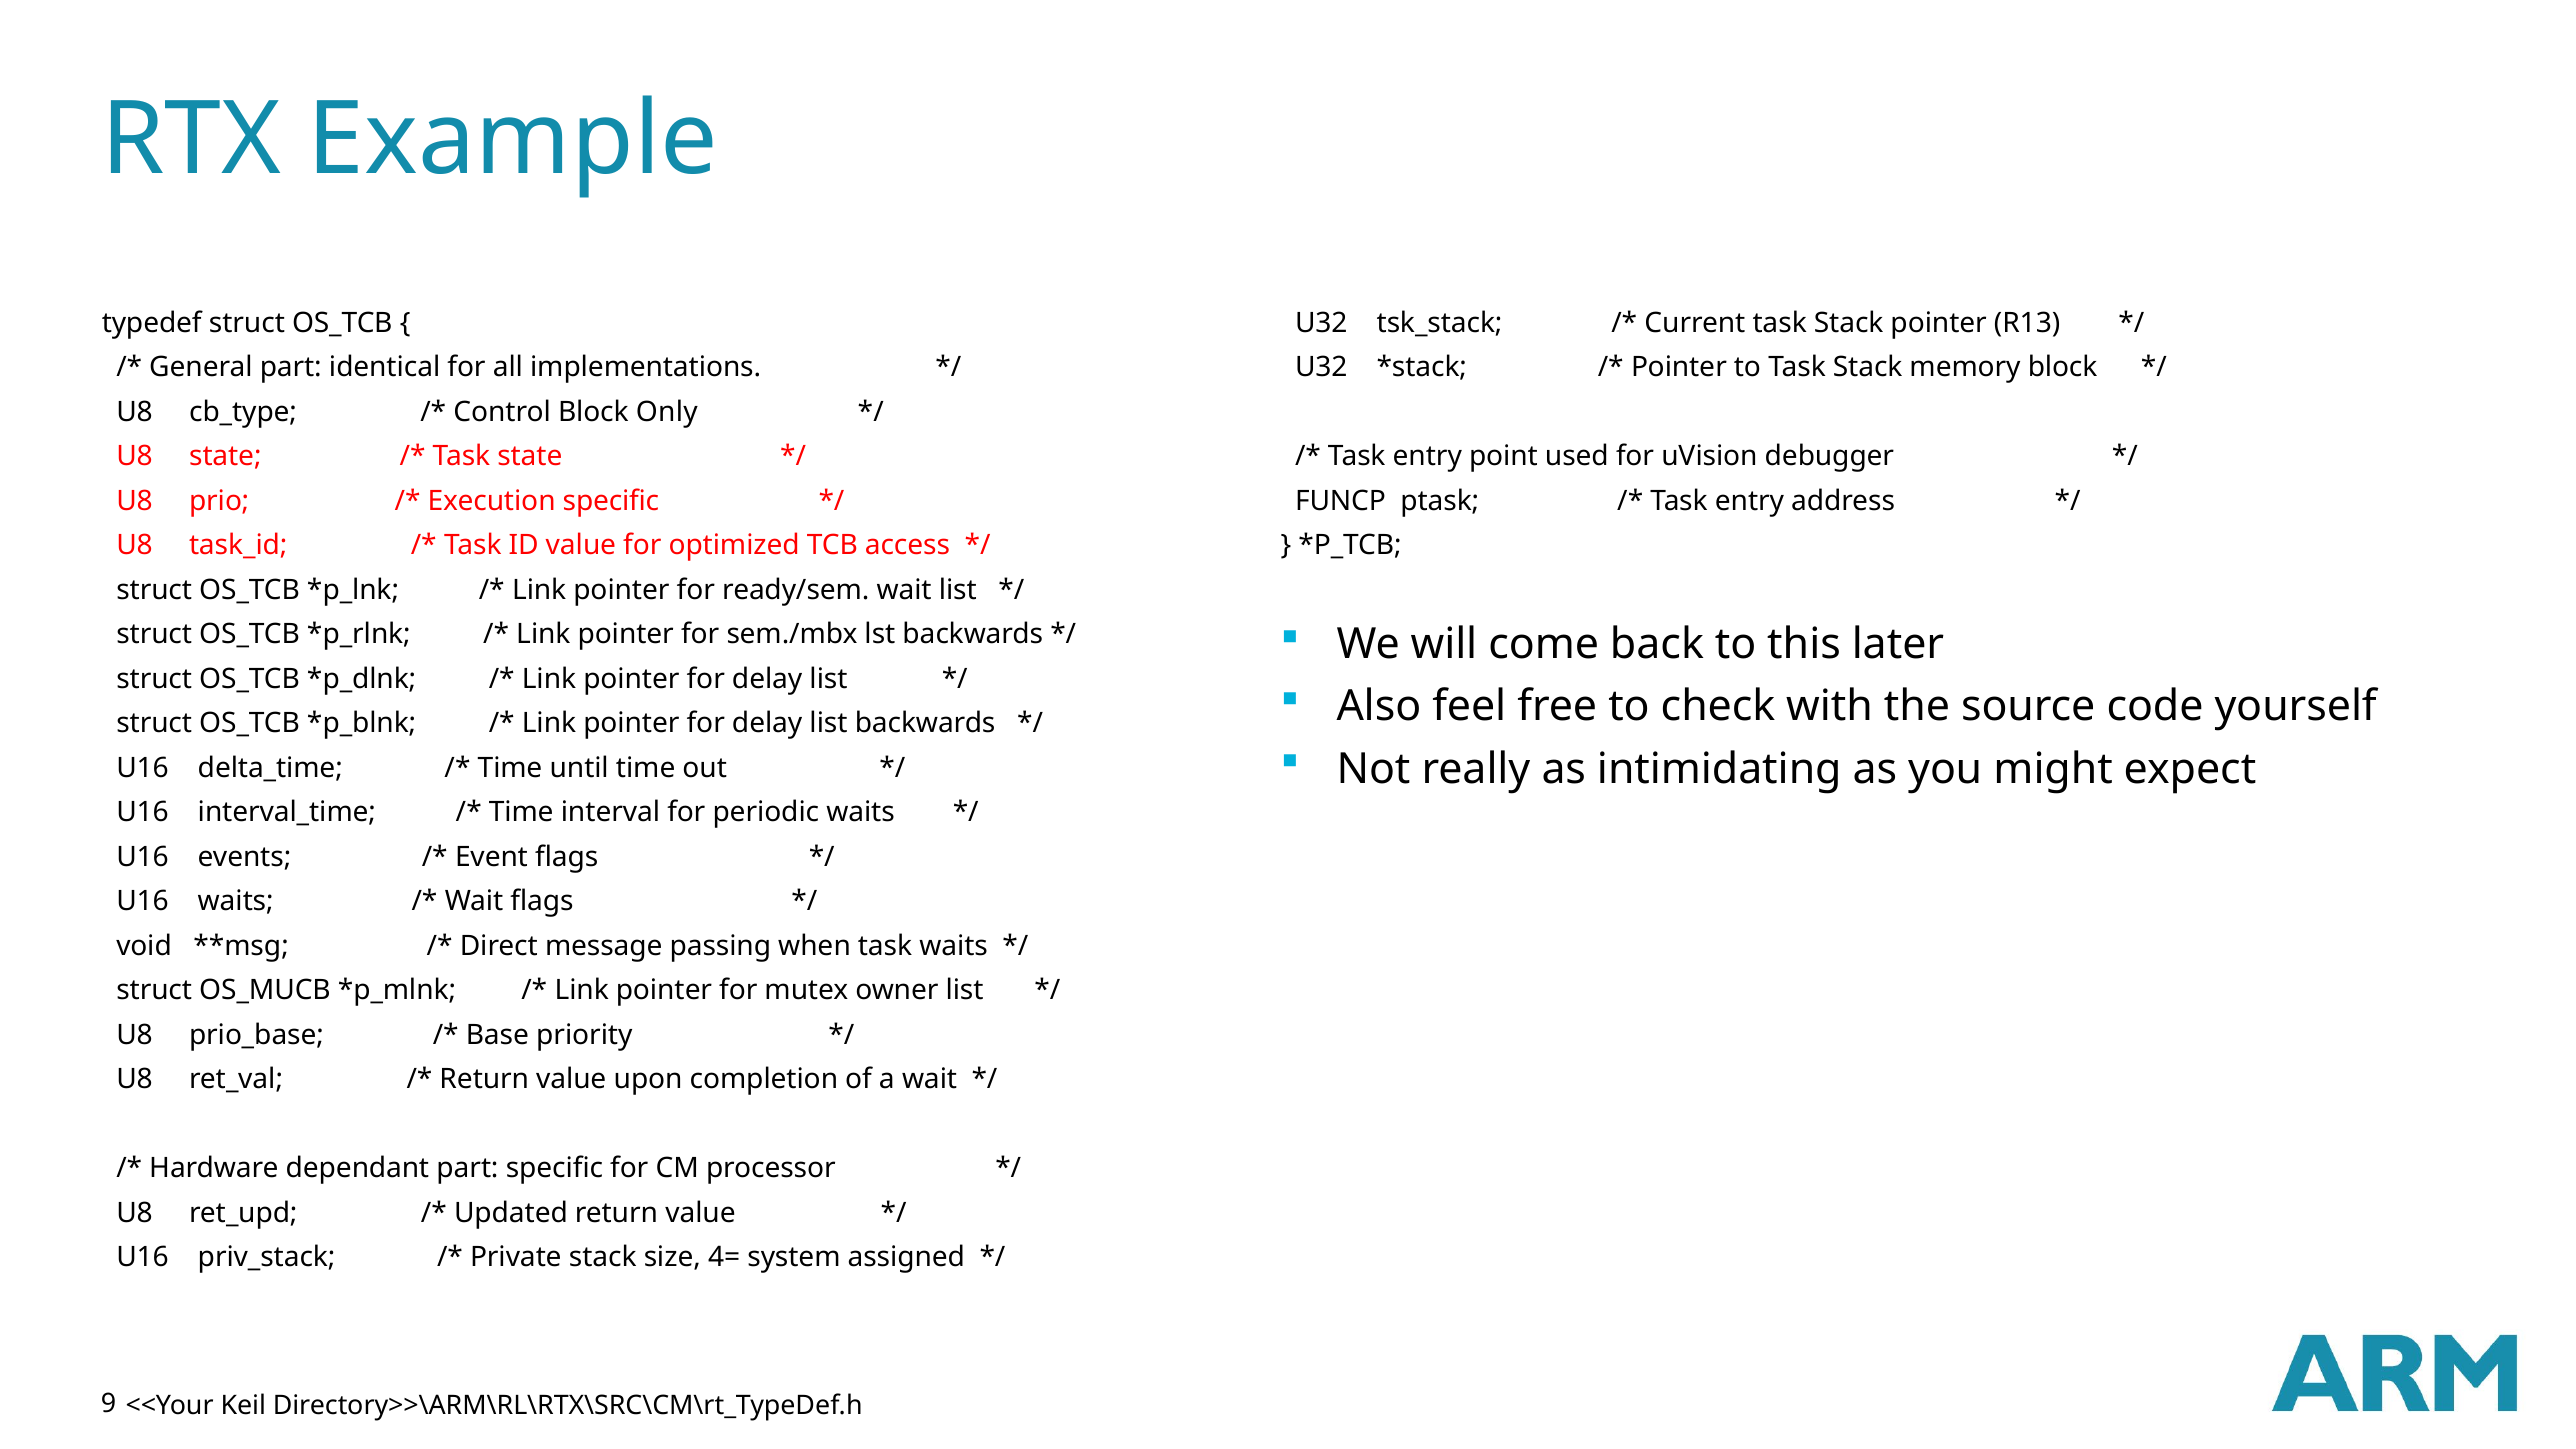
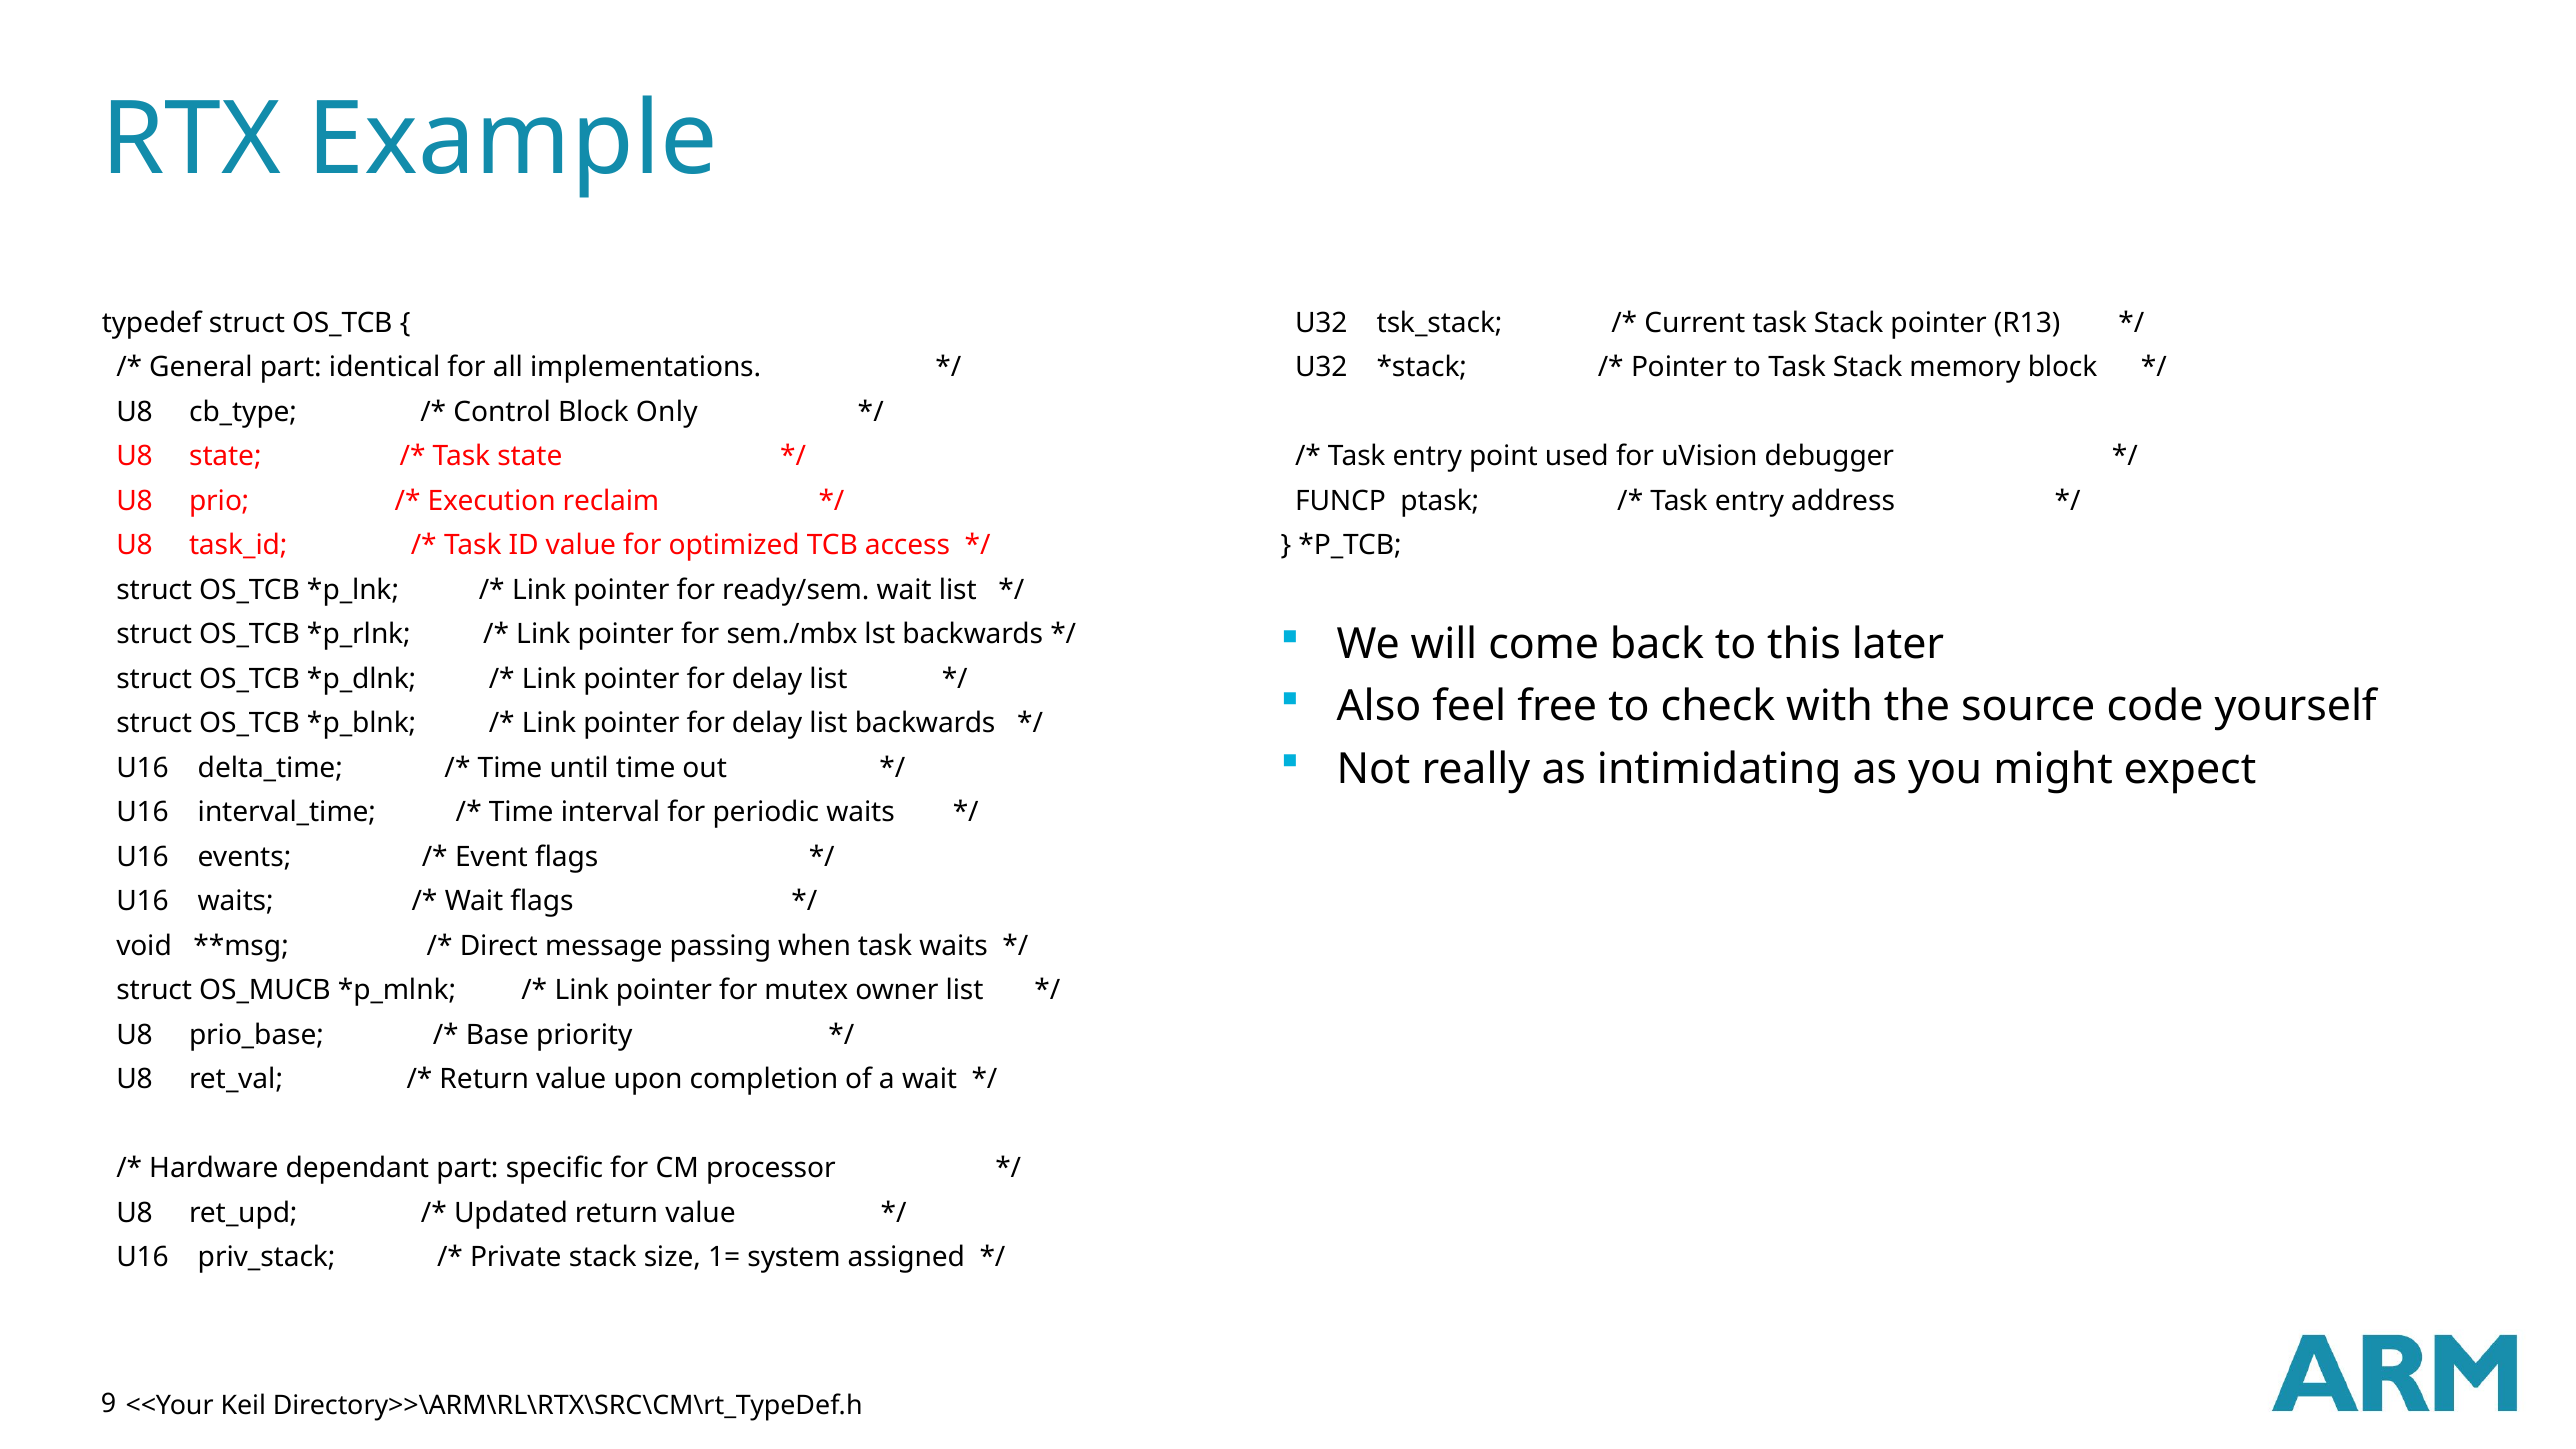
Execution specific: specific -> reclaim (611, 501)
4=: 4= -> 1= (724, 1258)
